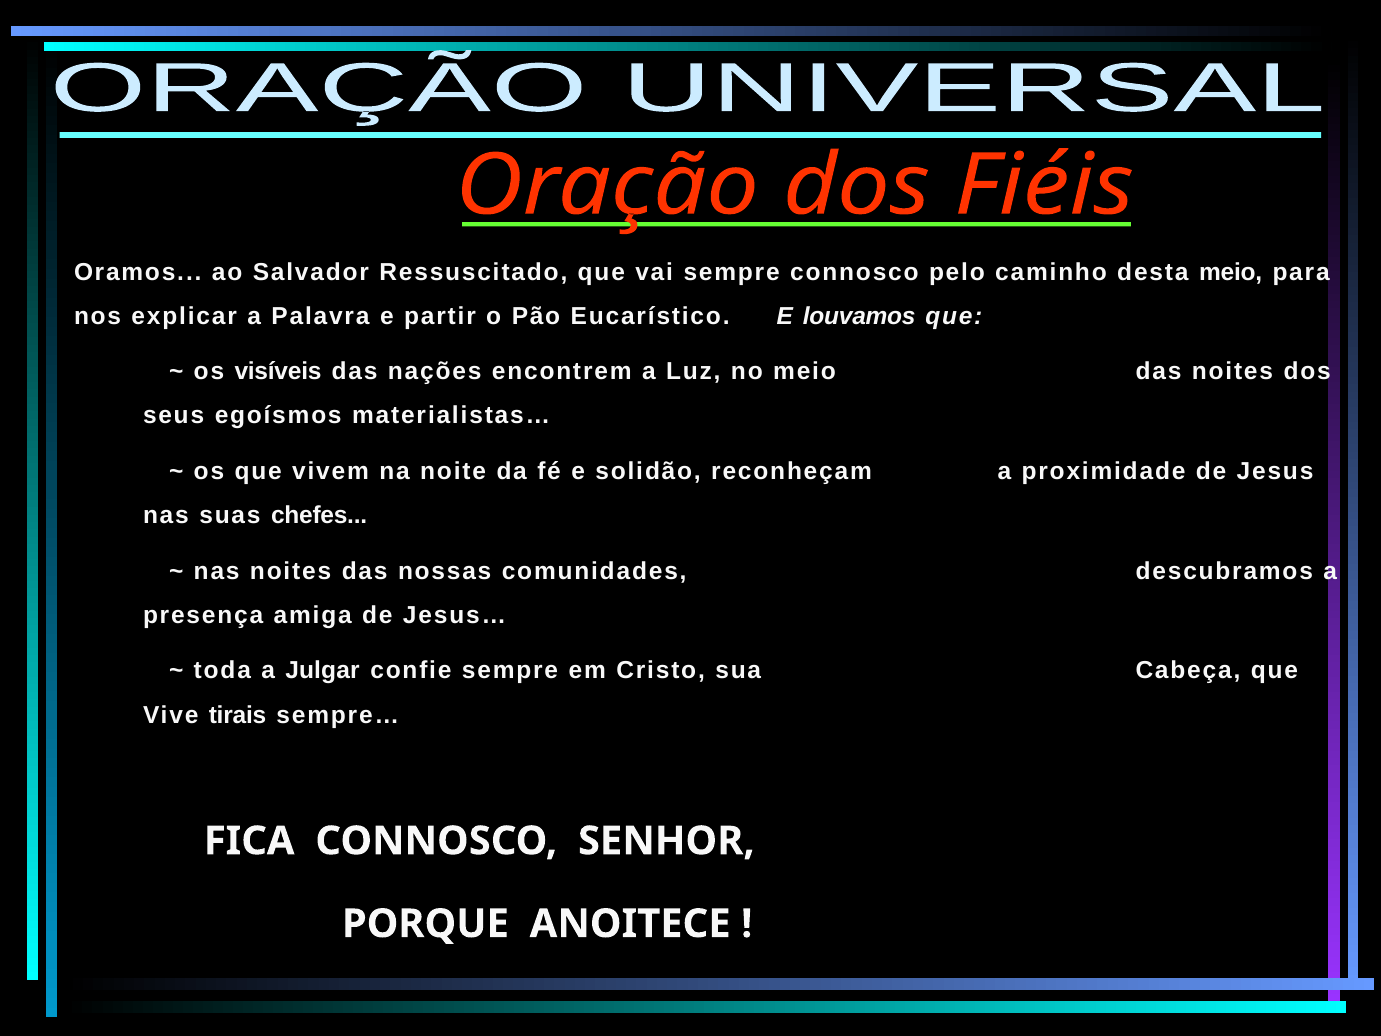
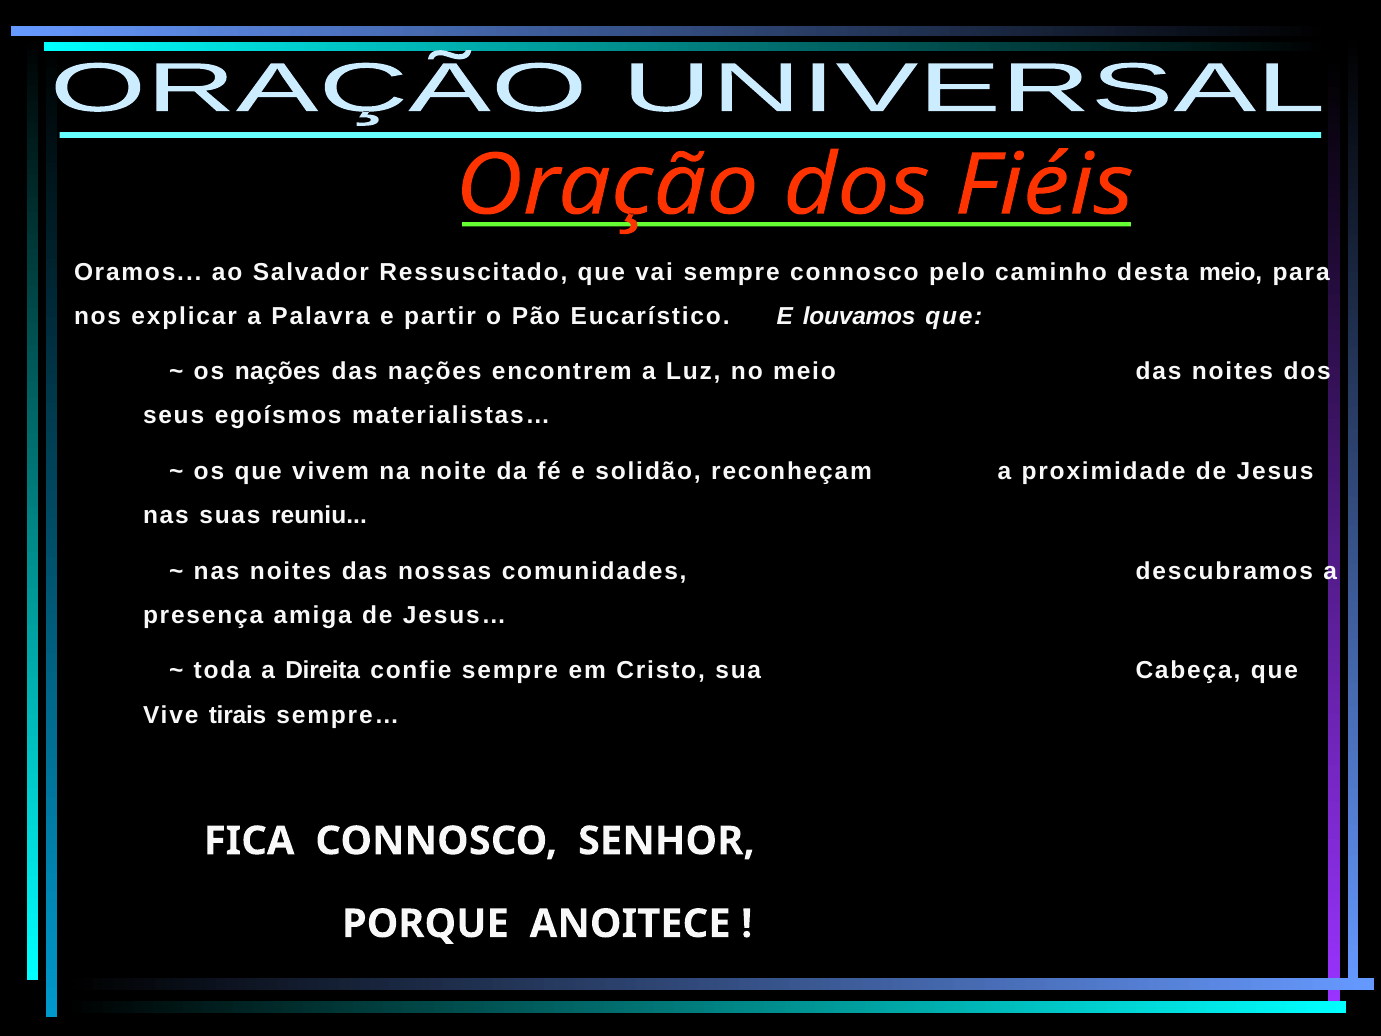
os visíveis: visíveis -> nações (278, 372)
chefes: chefes -> reuniu (319, 515)
Julgar: Julgar -> Direita (323, 671)
